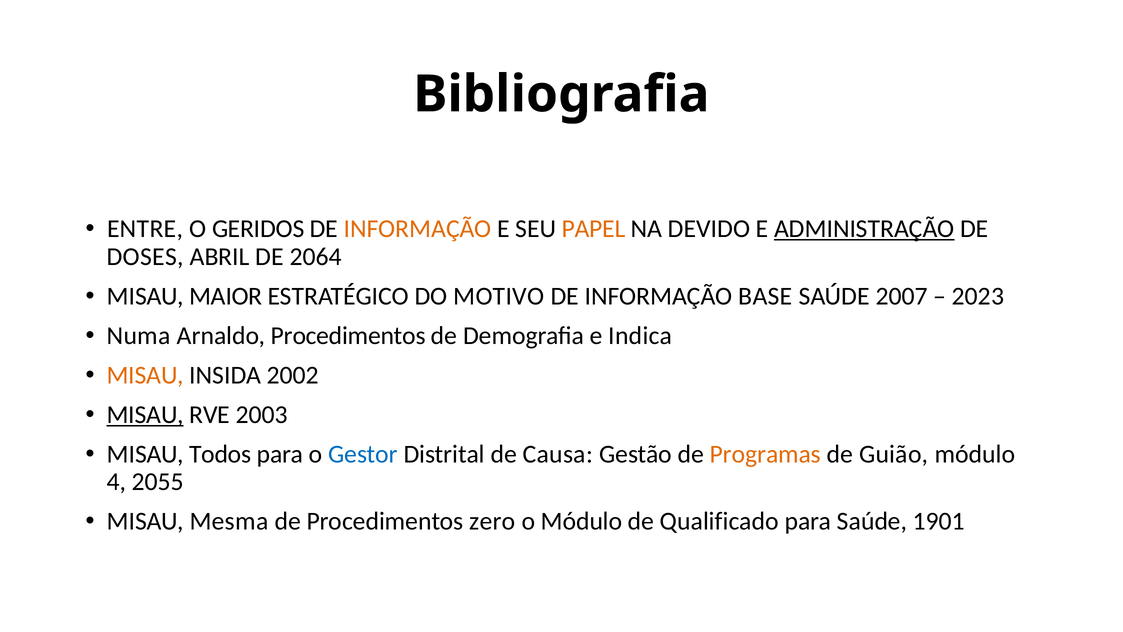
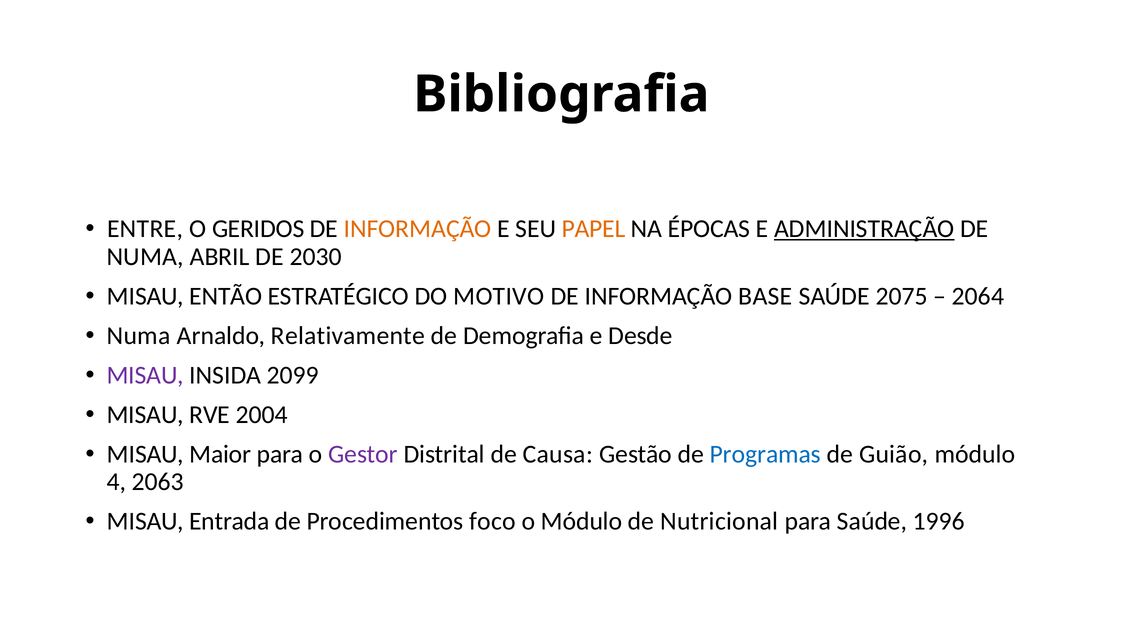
DEVIDO: DEVIDO -> ÉPOCAS (709, 229)
DOSES: DOSES -> NUMA (145, 256)
2064: 2064 -> 2030 (316, 256)
MAIOR: MAIOR -> ENTÃO (226, 296)
2007: 2007 -> 2075 (902, 296)
2023: 2023 -> 2064 (978, 296)
Arnaldo Procedimentos: Procedimentos -> Relativamente (348, 335)
Indica: Indica -> Desde (641, 335)
MISAU colour: orange -> purple (145, 375)
2002: 2002 -> 2099 (293, 375)
MISAU underline: present -> none (145, 414)
2003: 2003 -> 2004 (262, 414)
Todos: Todos -> Maior (220, 454)
Gestor colour: blue -> purple (363, 454)
Programas colour: orange -> blue (765, 454)
2055: 2055 -> 2063 (158, 482)
Mesma: Mesma -> Entrada (229, 521)
zero: zero -> foco (492, 521)
Qualificado: Qualificado -> Nutricional (719, 521)
1901: 1901 -> 1996 (939, 521)
